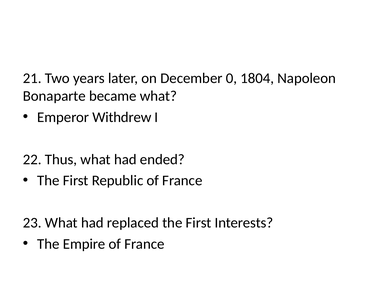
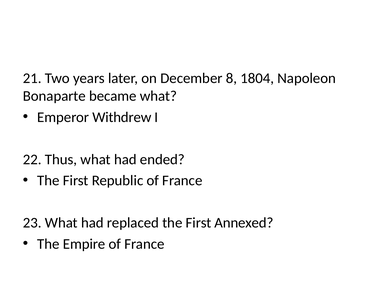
0: 0 -> 8 (231, 79)
Interests: Interests -> Annexed (244, 223)
